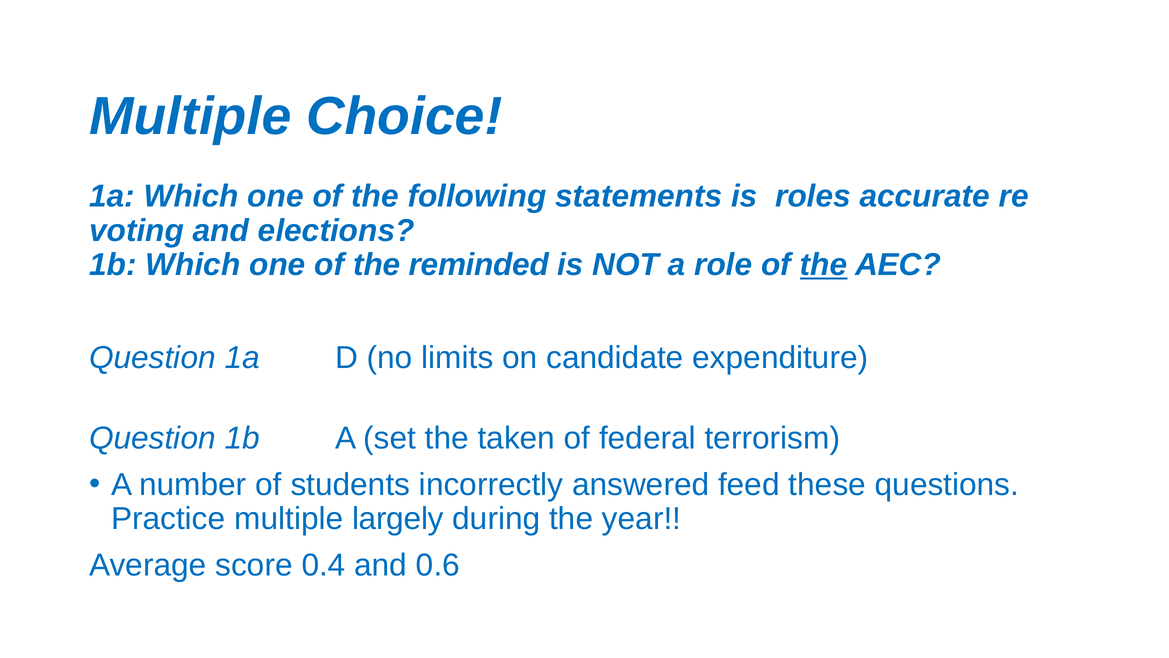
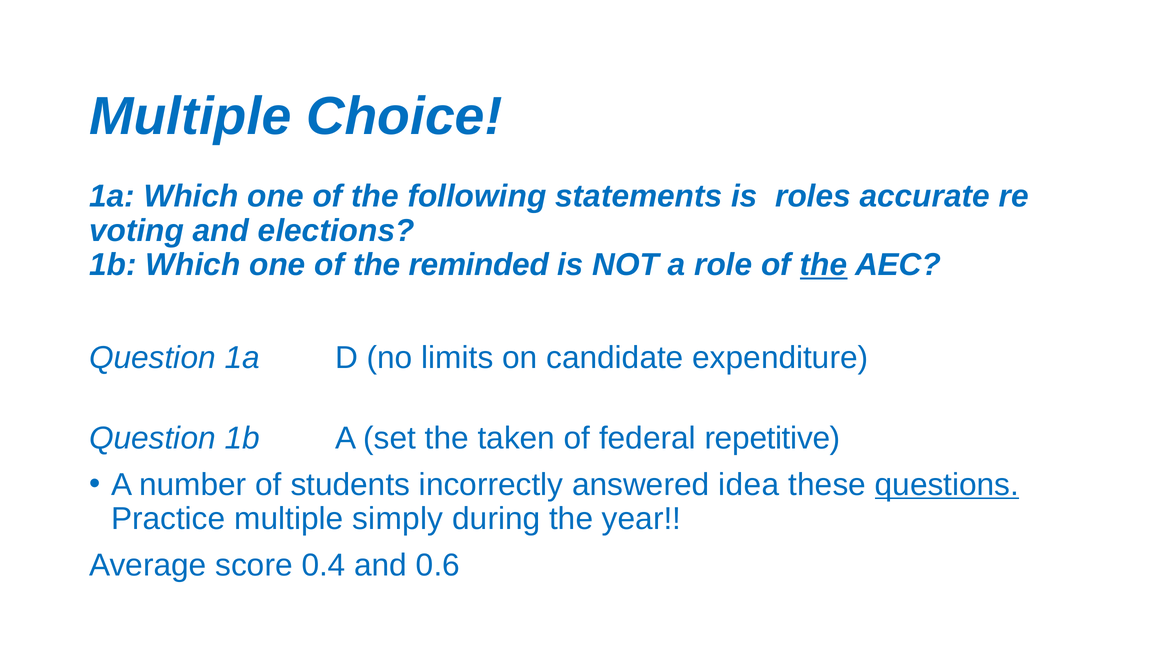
terrorism: terrorism -> repetitive (773, 438)
feed: feed -> idea (749, 484)
questions underline: none -> present (947, 484)
largely: largely -> simply (398, 518)
